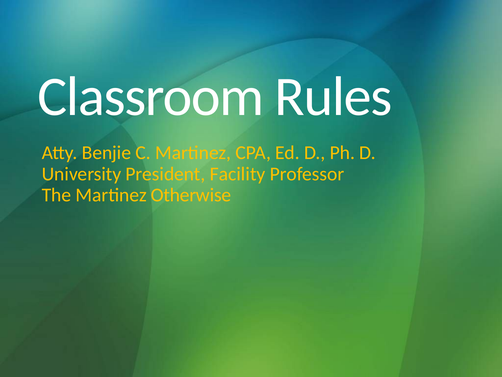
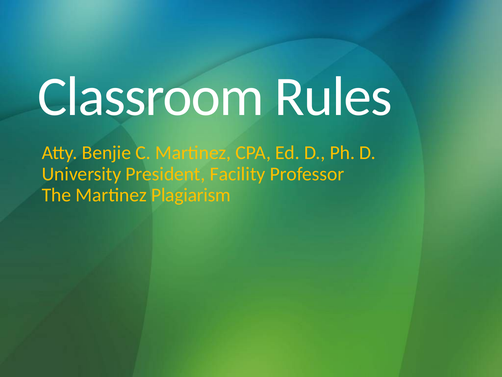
Otherwise: Otherwise -> Plagiarism (191, 195)
